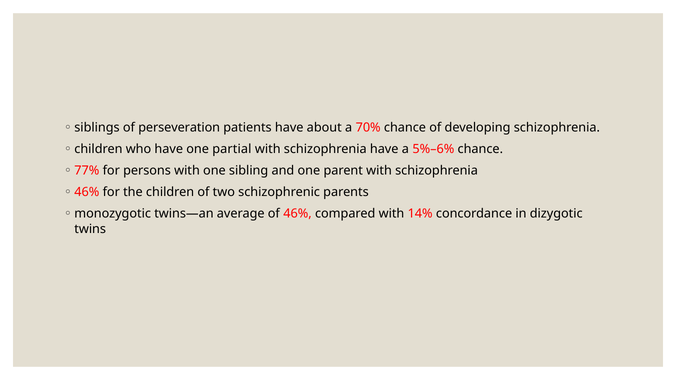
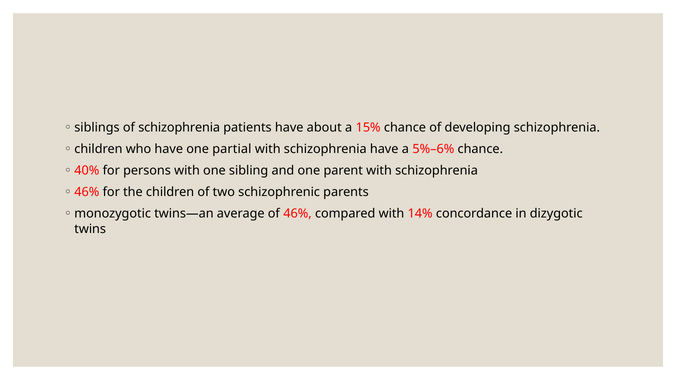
of perseveration: perseveration -> schizophrenia (179, 128)
70%: 70% -> 15% (368, 128)
77%: 77% -> 40% (87, 171)
